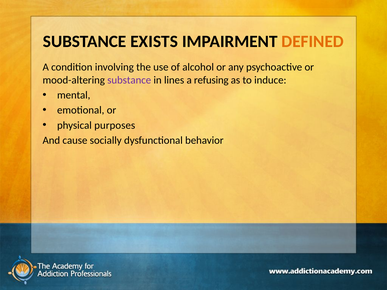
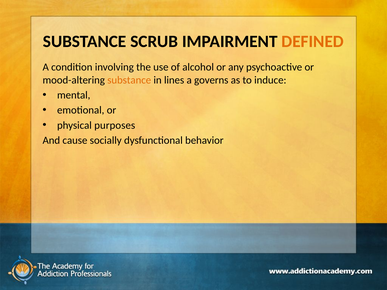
EXISTS: EXISTS -> SCRUB (154, 42)
substance colour: purple -> orange (129, 80)
refusing: refusing -> governs (211, 80)
